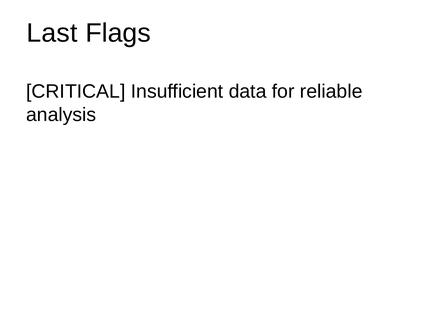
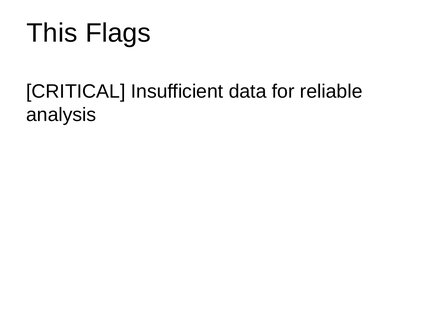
Last: Last -> This (52, 33)
